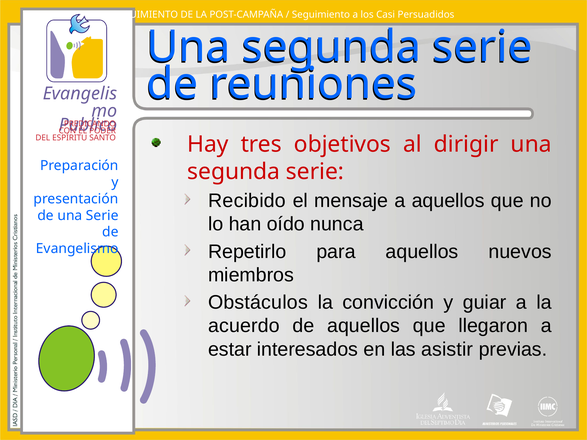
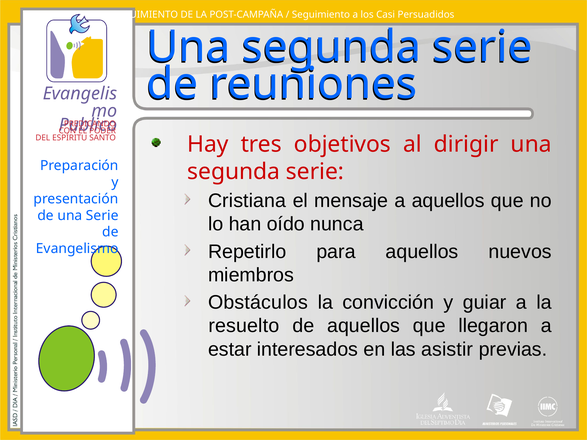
Recibido: Recibido -> Cristiana (247, 201)
acuerdo: acuerdo -> resuelto (244, 326)
